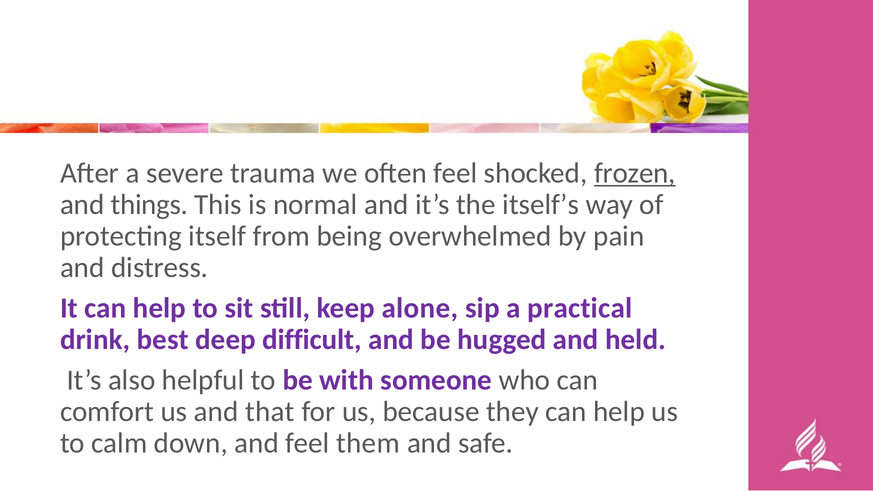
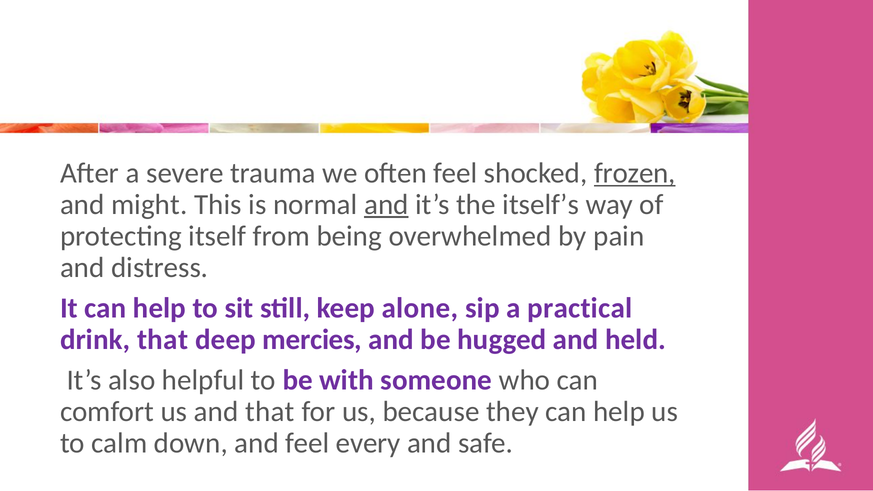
things: things -> might (149, 205)
and underline: none -> present (386, 205)
drink best: best -> that (163, 340)
difficult: difficult -> mercies (312, 340)
them: them -> every (368, 443)
